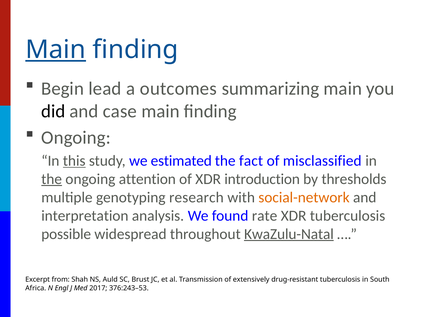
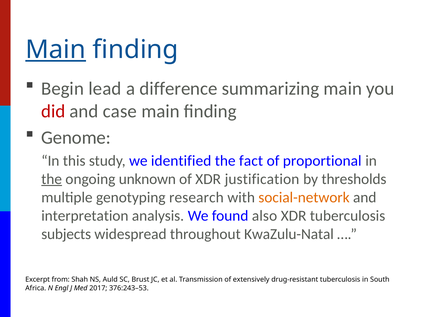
outcomes: outcomes -> difference (179, 89)
did colour: black -> red (53, 111)
Ongoing: Ongoing -> Genome (76, 138)
this underline: present -> none (74, 161)
estimated: estimated -> identified (181, 161)
misclassified: misclassified -> proportional (322, 161)
attention: attention -> unknown (147, 179)
introduction: introduction -> justification (262, 179)
rate: rate -> also (265, 216)
possible: possible -> subjects (66, 234)
KwaZulu-Natal underline: present -> none (289, 234)
